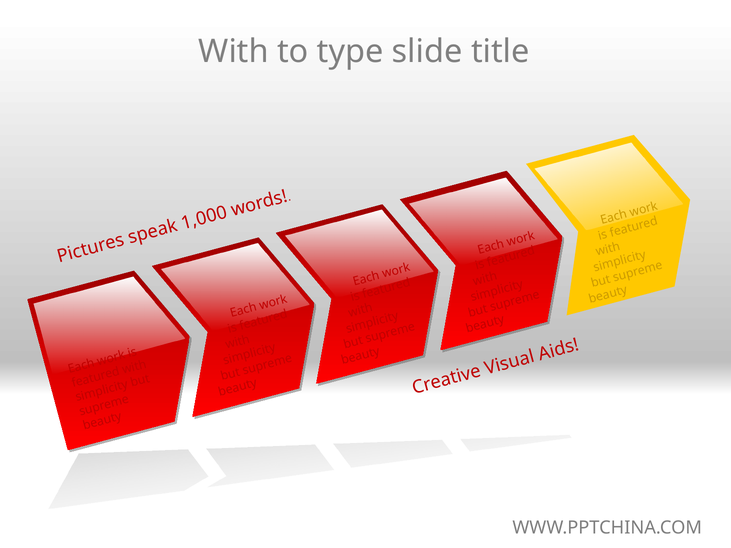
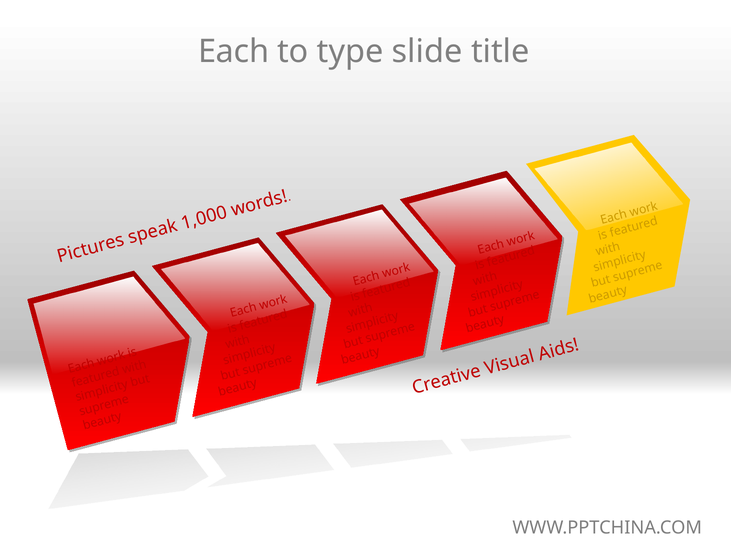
With: With -> Each (234, 51)
